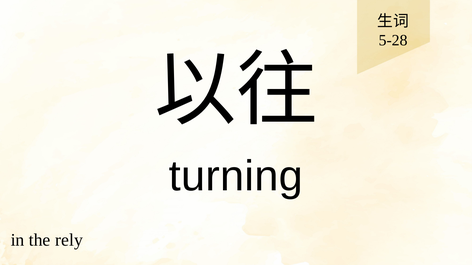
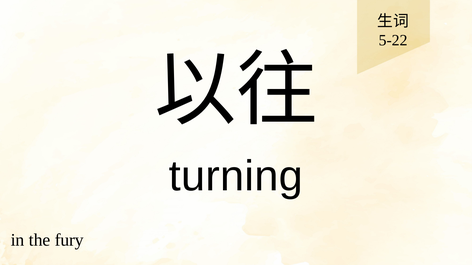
5-28: 5-28 -> 5-22 (393, 40)
rely: rely -> fury (69, 241)
